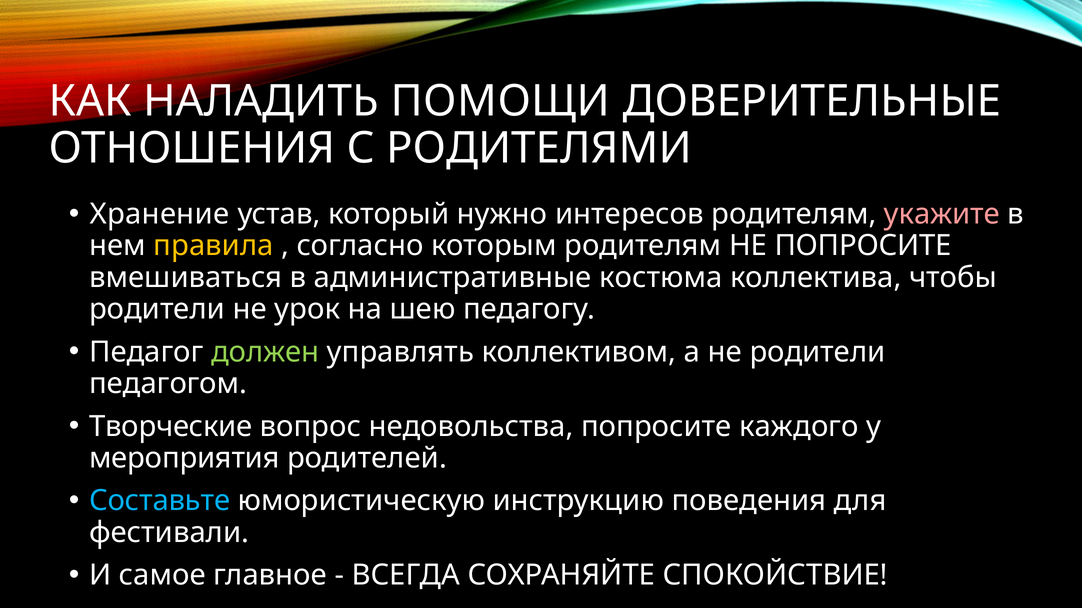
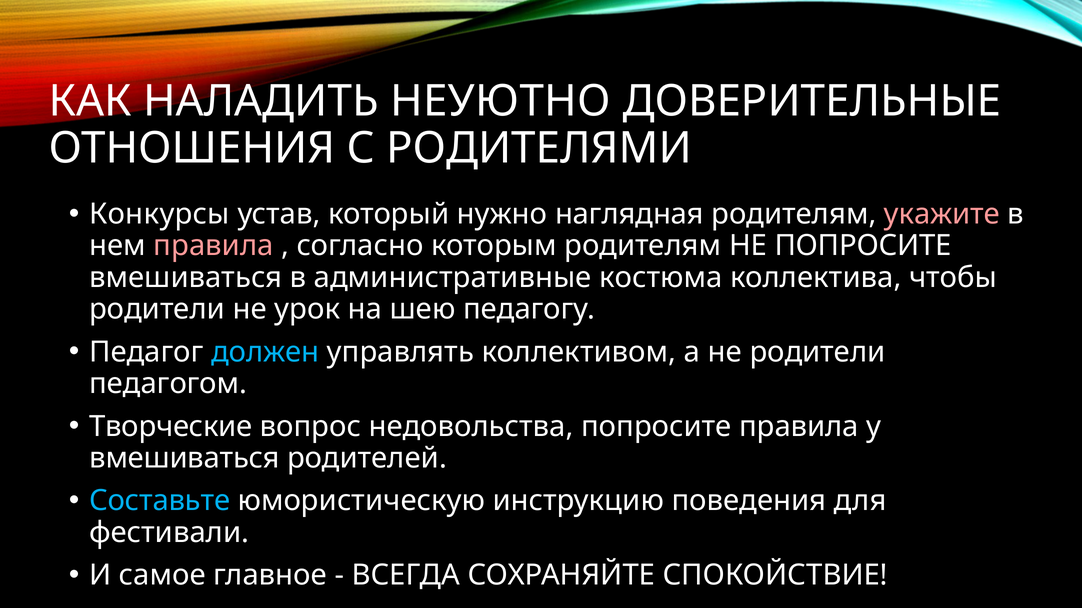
ПОМОЩИ: ПОМОЩИ -> НЕУЮТНО (500, 101)
Хранение: Хранение -> Конкурсы (159, 214)
интересов: интересов -> наглядная (629, 214)
правила colour: yellow -> pink (214, 246)
должен colour: light green -> light blue (265, 352)
попросите каждого: каждого -> правила (799, 427)
мероприятия: мероприятия -> вмешиваться (185, 458)
